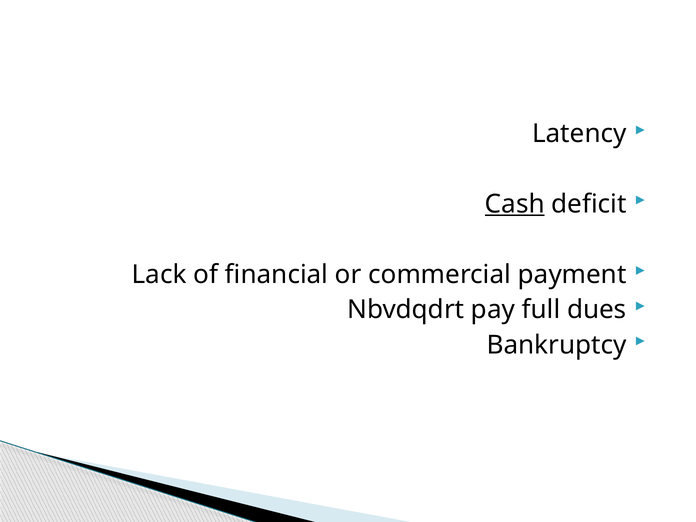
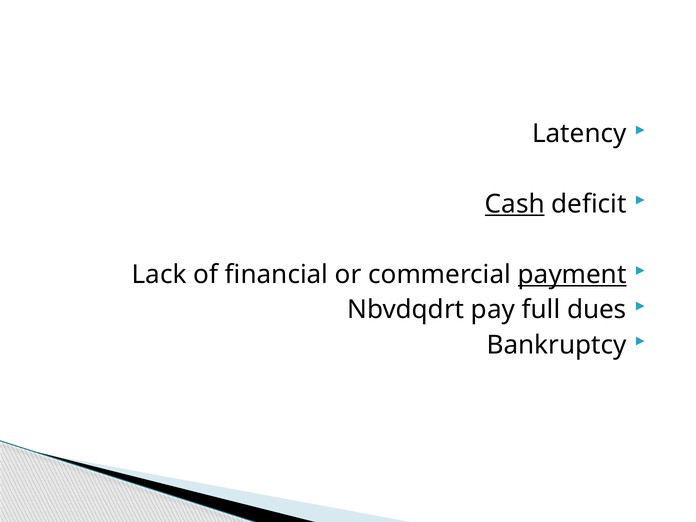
payment underline: none -> present (572, 275)
